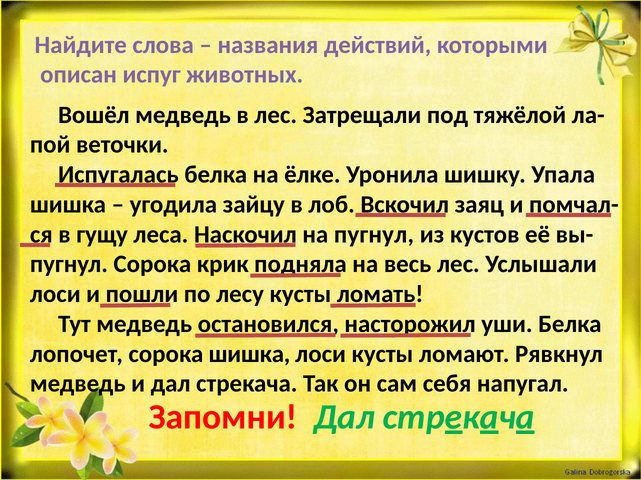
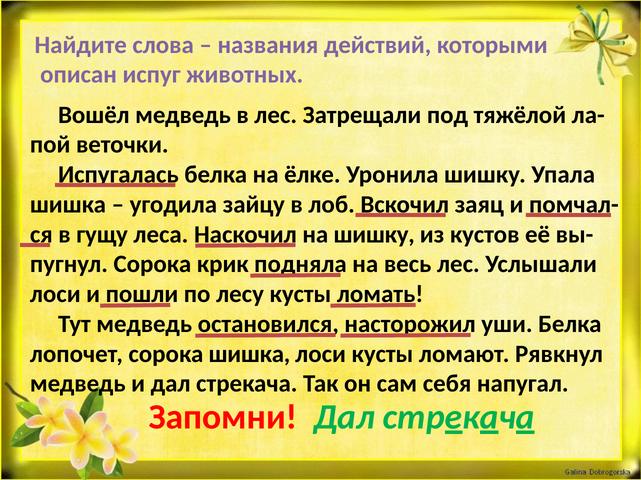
на пугнул: пугнул -> шишку (374, 235)
